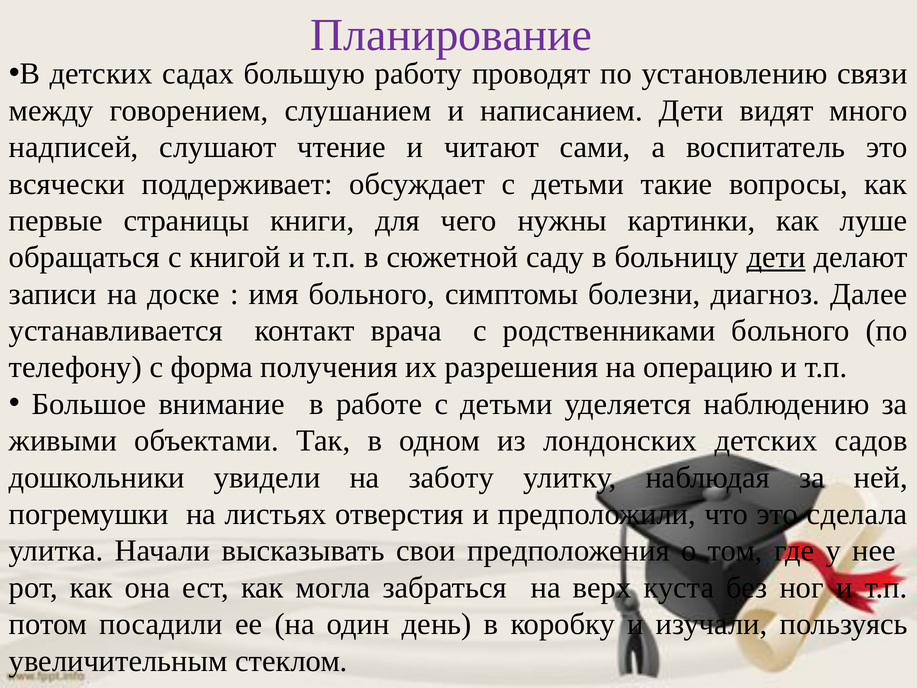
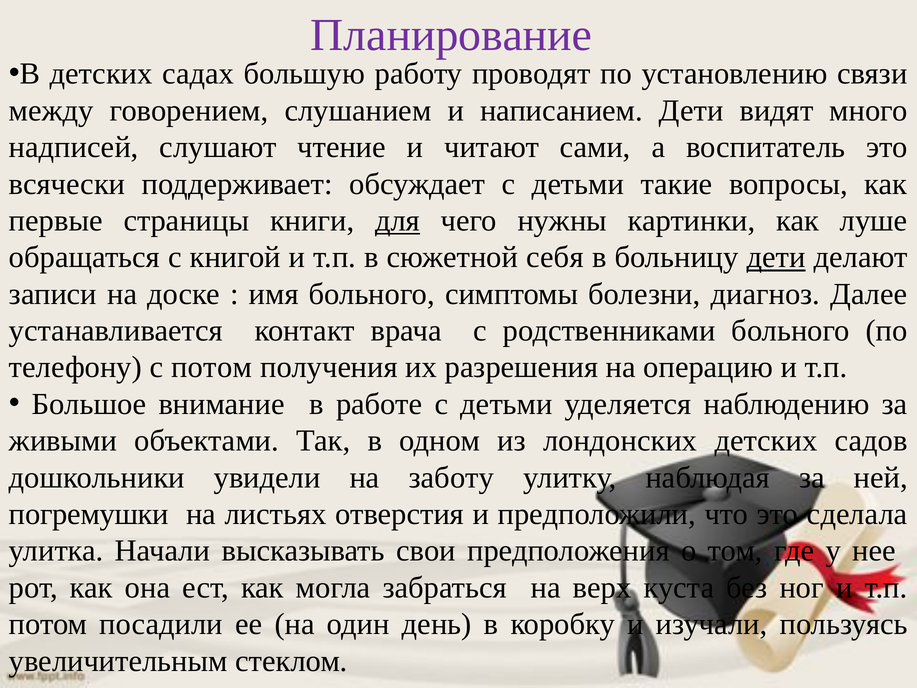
для underline: none -> present (397, 221)
саду: саду -> себя (555, 257)
с форма: форма -> потом (212, 367)
